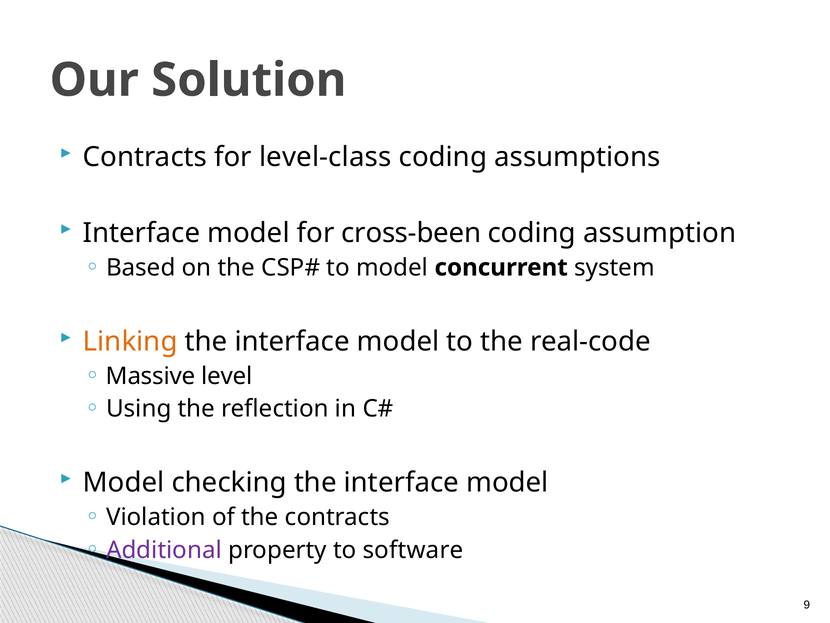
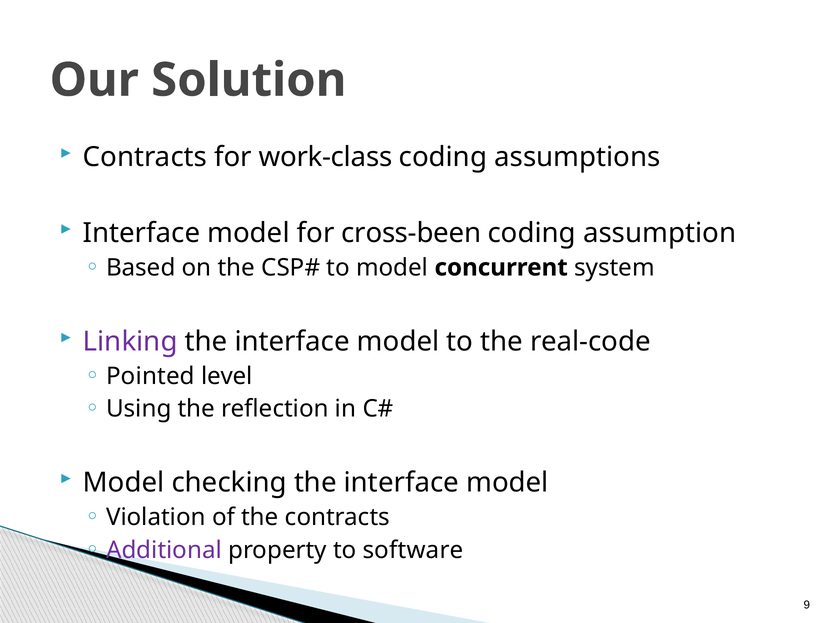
level-class: level-class -> work-class (326, 157)
Linking colour: orange -> purple (130, 341)
Massive: Massive -> Pointed (150, 376)
